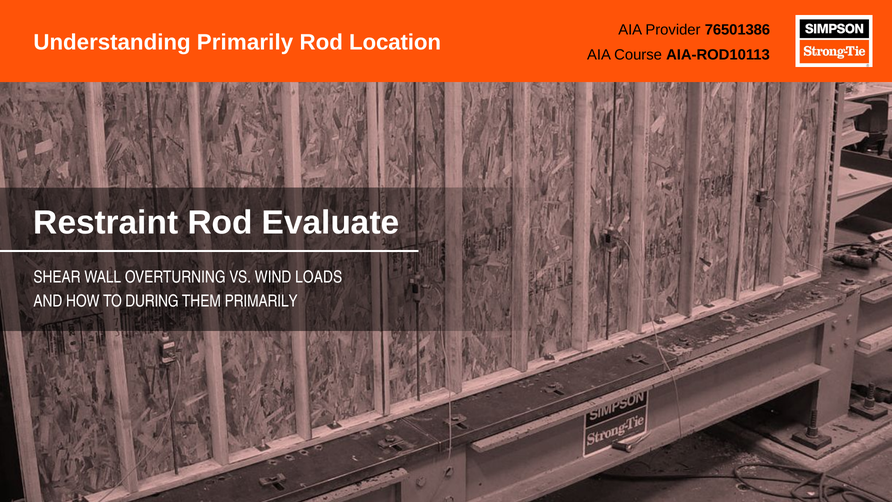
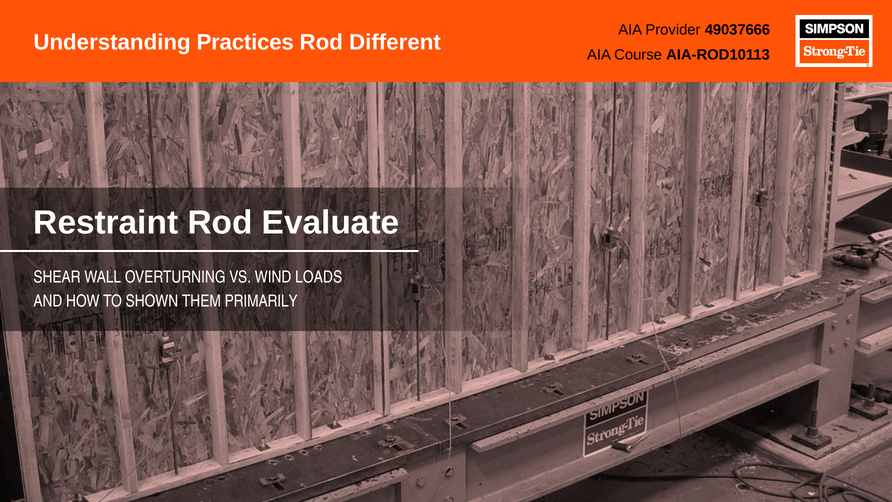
76501386: 76501386 -> 49037666 (737, 30)
Primarily: Primarily -> Practices (245, 43)
Location: Location -> Different (395, 43)
DURING: DURING -> SHOWN (152, 301)
